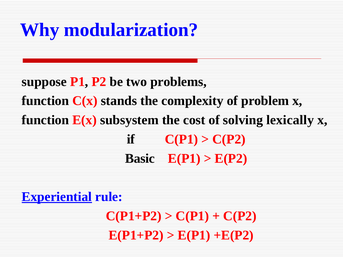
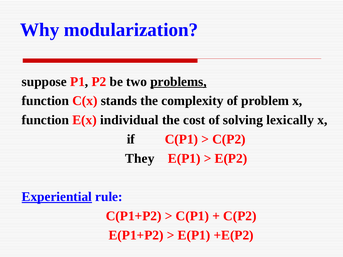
problems underline: none -> present (178, 82)
subsystem: subsystem -> individual (129, 120)
Basic: Basic -> They (140, 159)
